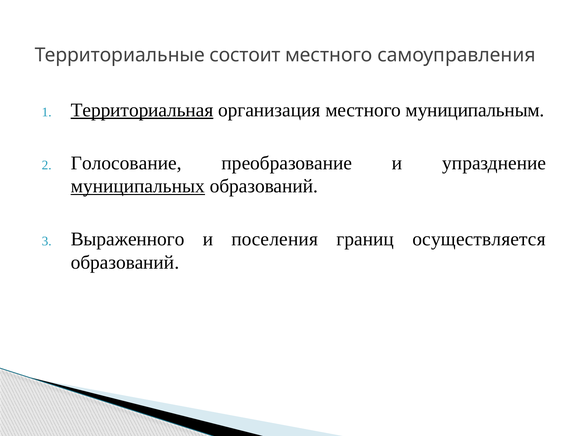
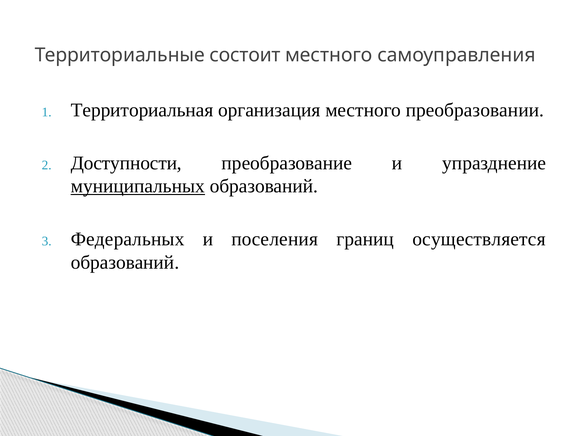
Территориальная underline: present -> none (142, 110)
муниципальным: муниципальным -> преобразовании (475, 110)
Голосование: Голосование -> Доступности (126, 163)
Выраженного: Выраженного -> Федеральных (128, 239)
